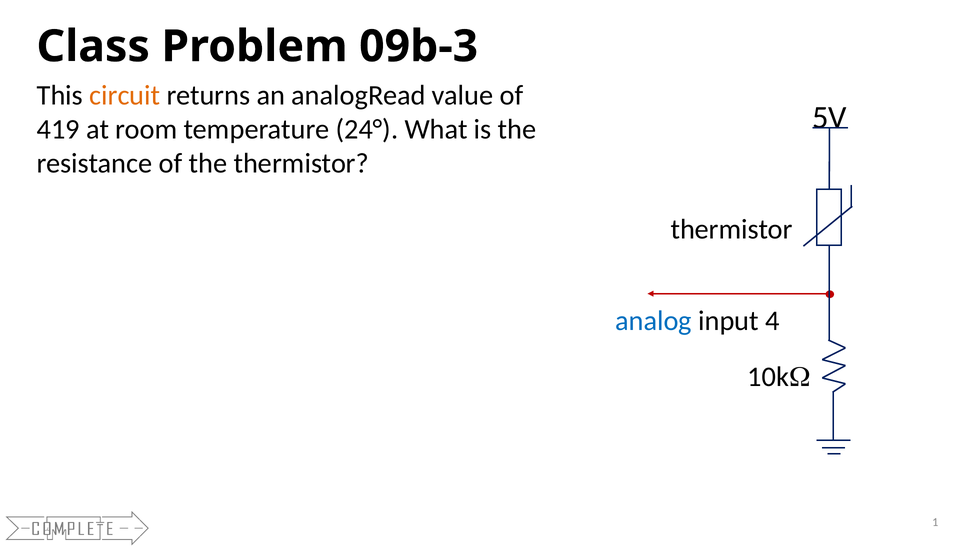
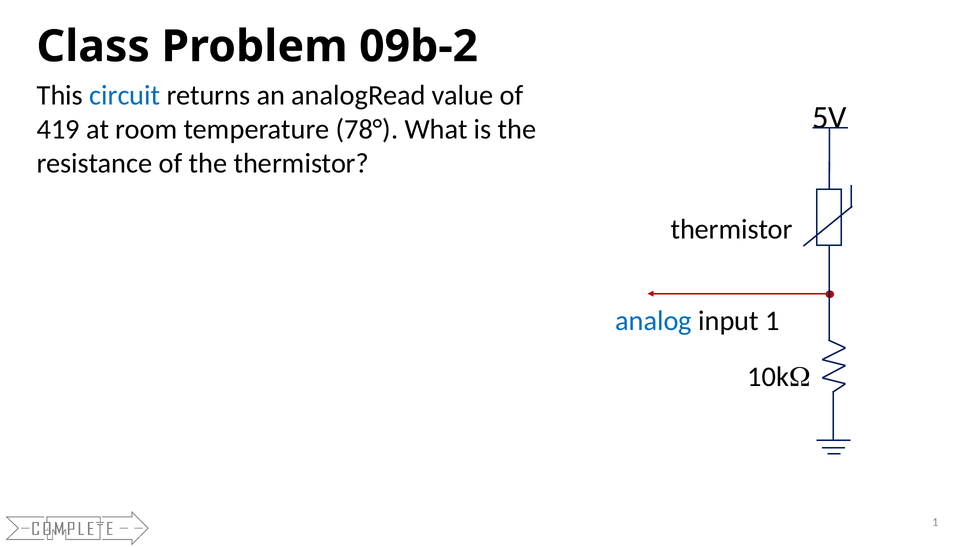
09b-3: 09b-3 -> 09b-2 (419, 47)
circuit colour: orange -> blue (125, 95)
24°: 24° -> 78° (367, 129)
input 4: 4 -> 1 (772, 321)
